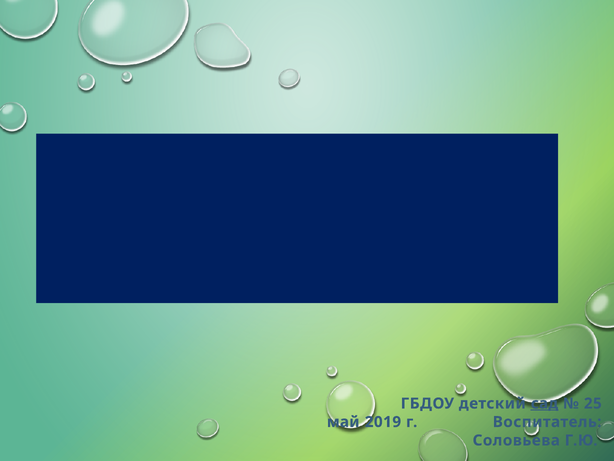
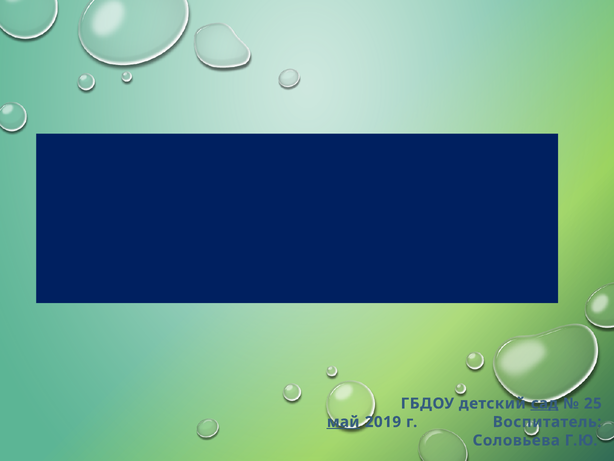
май underline: none -> present (343, 422)
